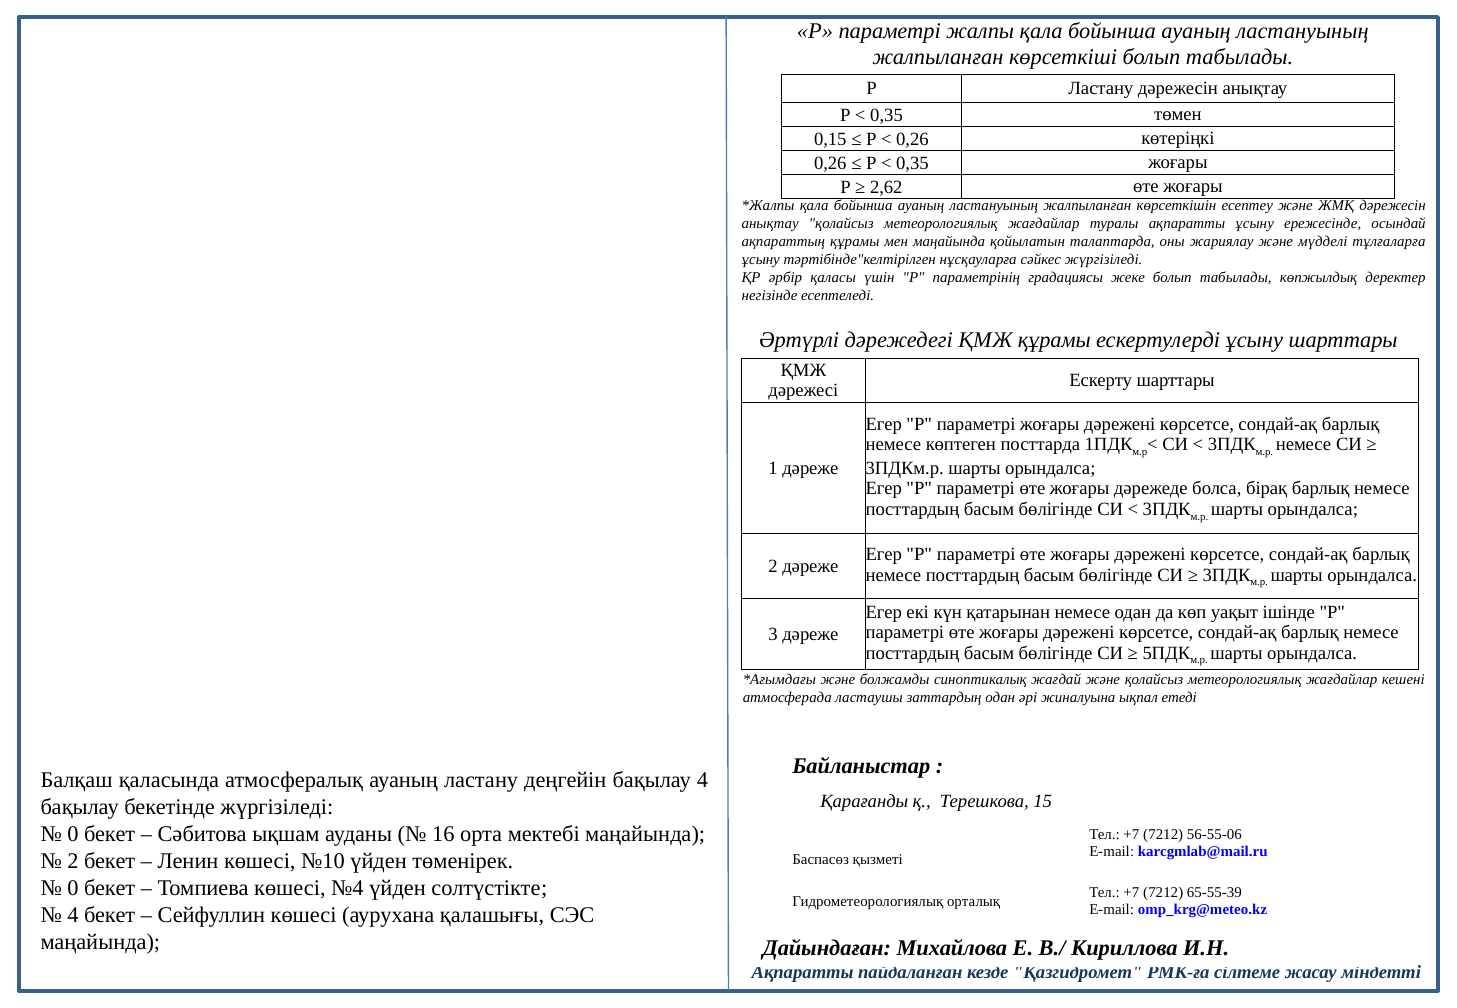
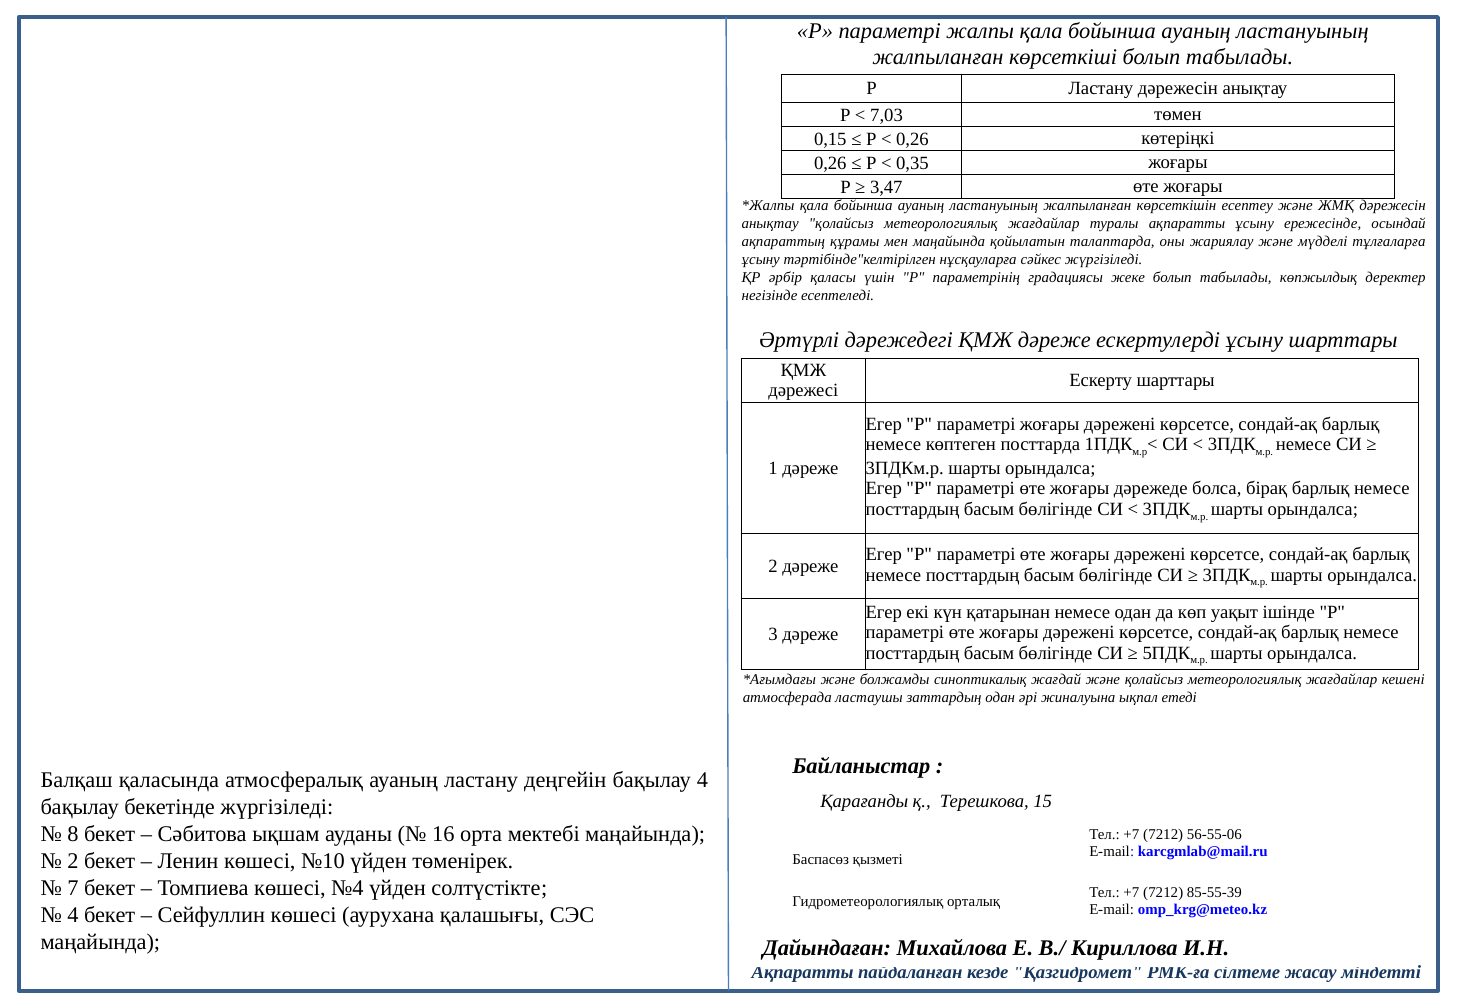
0,35: 0,35 -> 7,03 (887, 115)
2,62: 2,62 -> 3,47 (886, 187)
ҚМЖ құрамы: құрамы -> дәреже (1054, 340)
0: 0 -> 8 (73, 835)
0: 0 -> 7 (73, 889)
65-55-39: 65-55-39 -> 85-55-39 (1214, 894)
